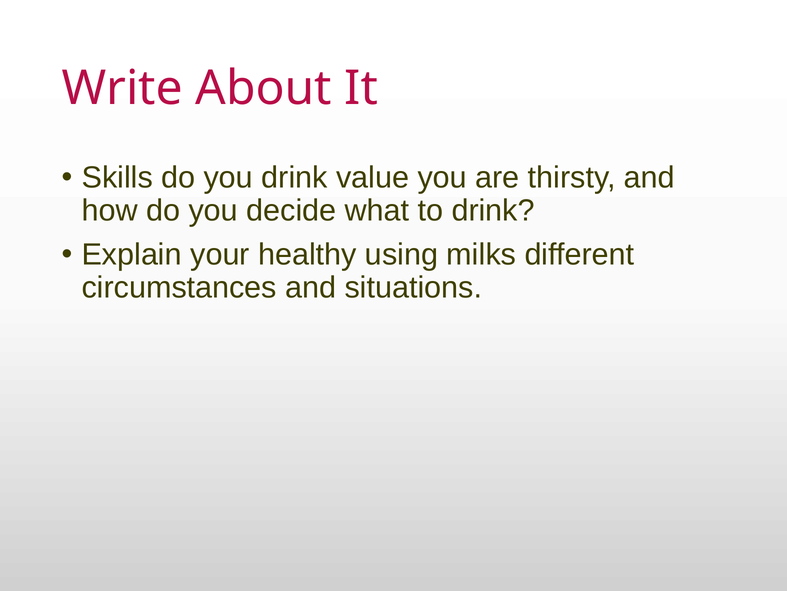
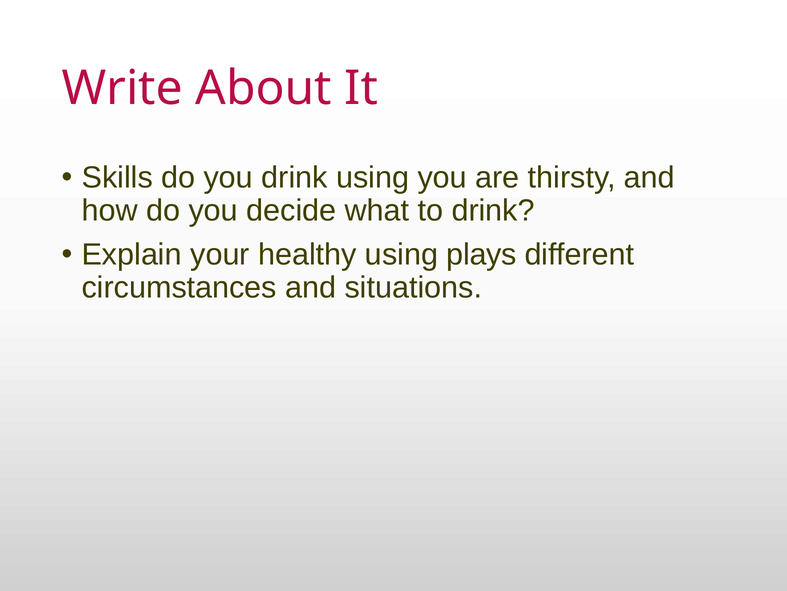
drink value: value -> using (373, 177)
milks: milks -> plays (481, 254)
